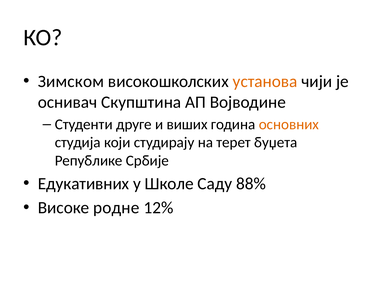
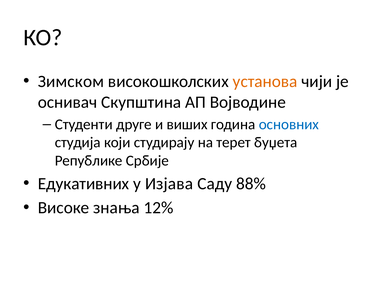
основних colour: orange -> blue (289, 124)
Школе: Школе -> Изјава (169, 184)
родне: родне -> знања (116, 208)
